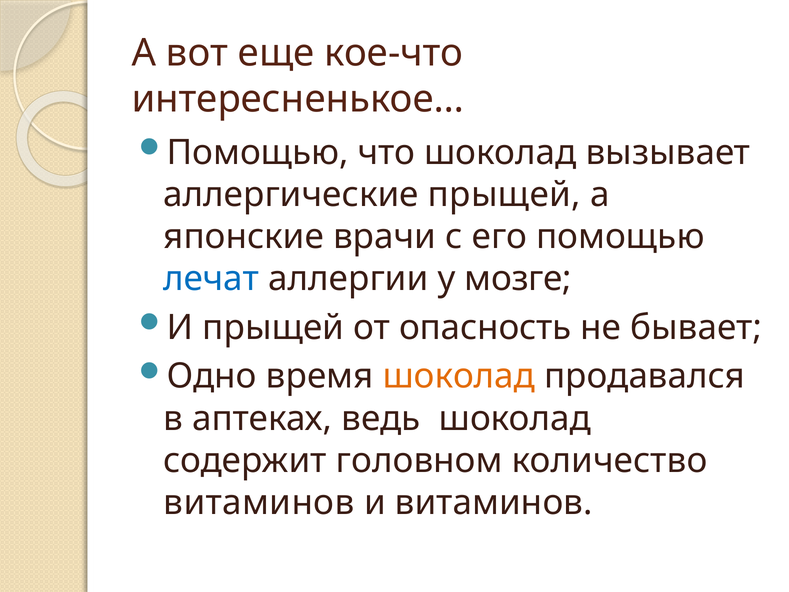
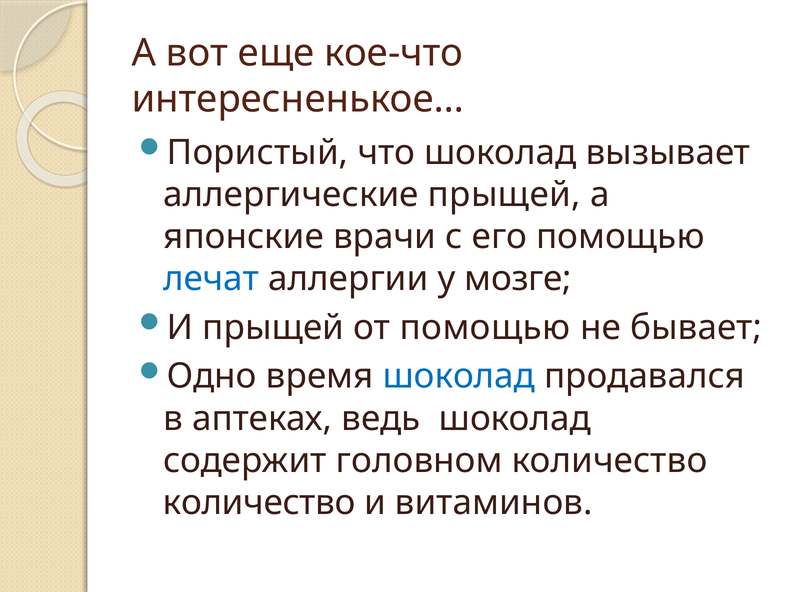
Помощью: Помощью -> Пористый (258, 152)
от опасность: опасность -> помощью (485, 327)
шоколад colour: orange -> blue (459, 376)
витаминов: витаминов -> количество (259, 503)
